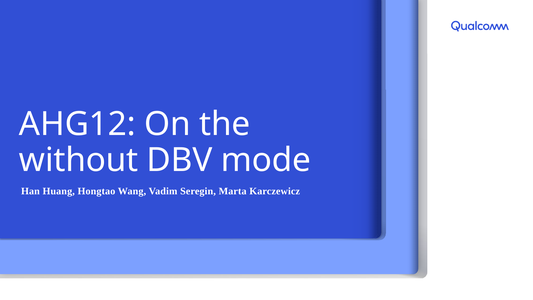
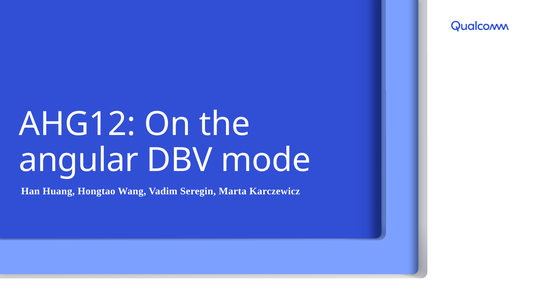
without: without -> angular (79, 160)
